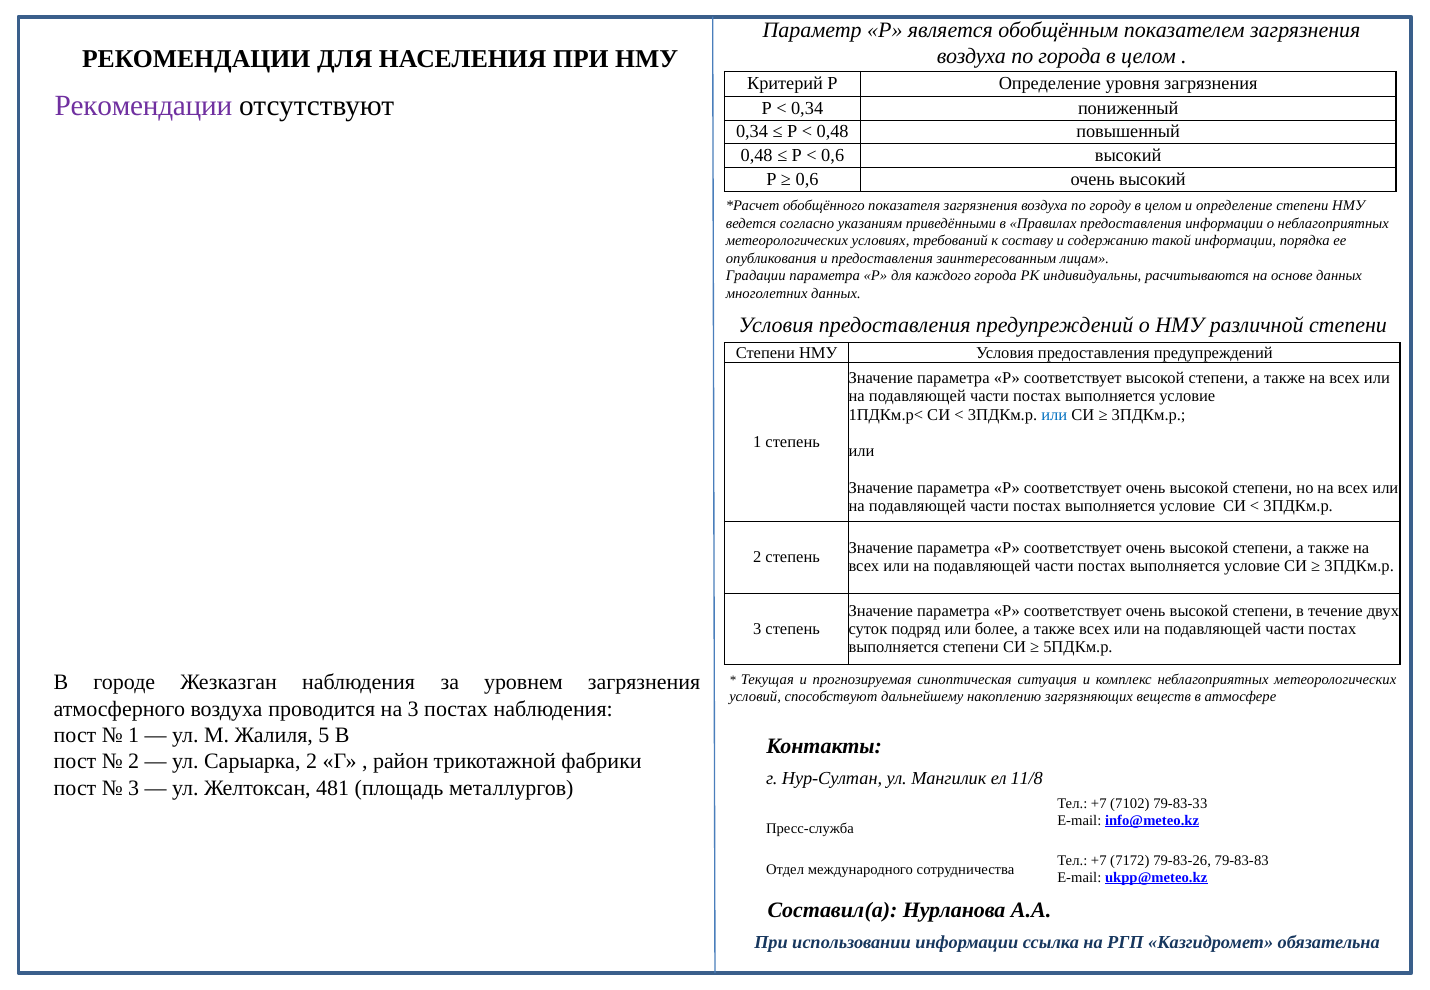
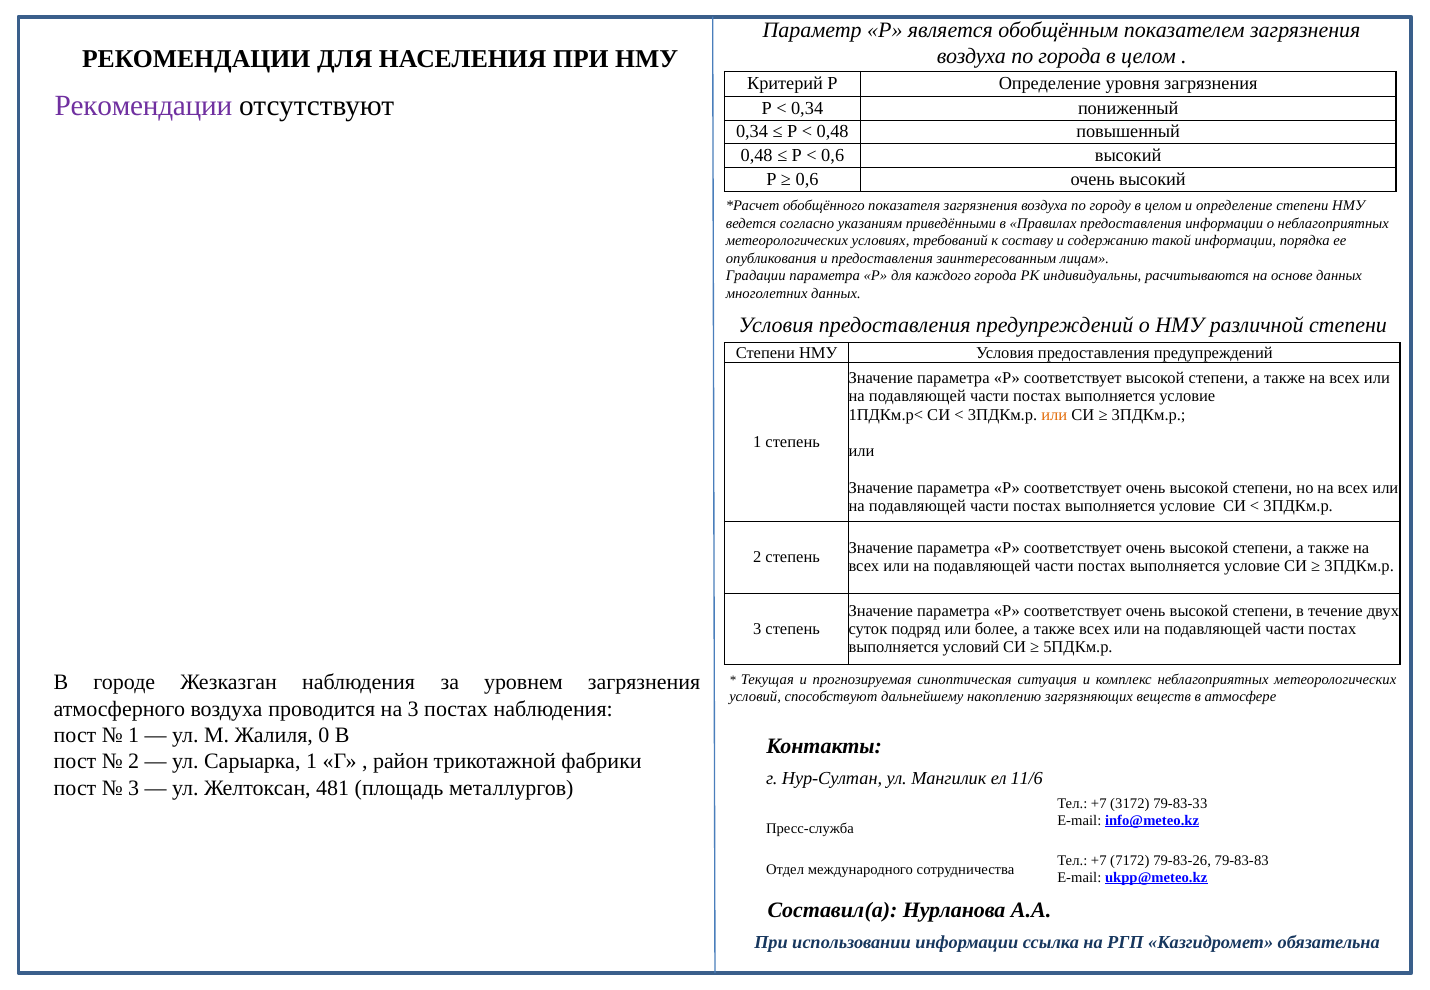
или colour: blue -> orange (1054, 415)
выполняется степени: степени -> условий (971, 647)
5: 5 -> 0 (324, 735)
Сарыарка 2: 2 -> 1 (312, 762)
11/8: 11/8 -> 11/6 (1027, 779)
7102: 7102 -> 3172 (1130, 804)
